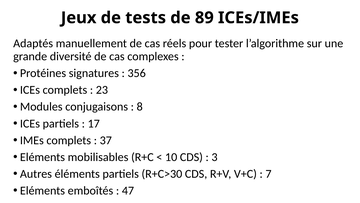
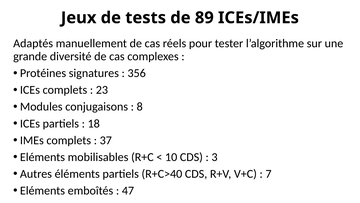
17: 17 -> 18 (94, 123)
R+C>30: R+C>30 -> R+C>40 (162, 173)
